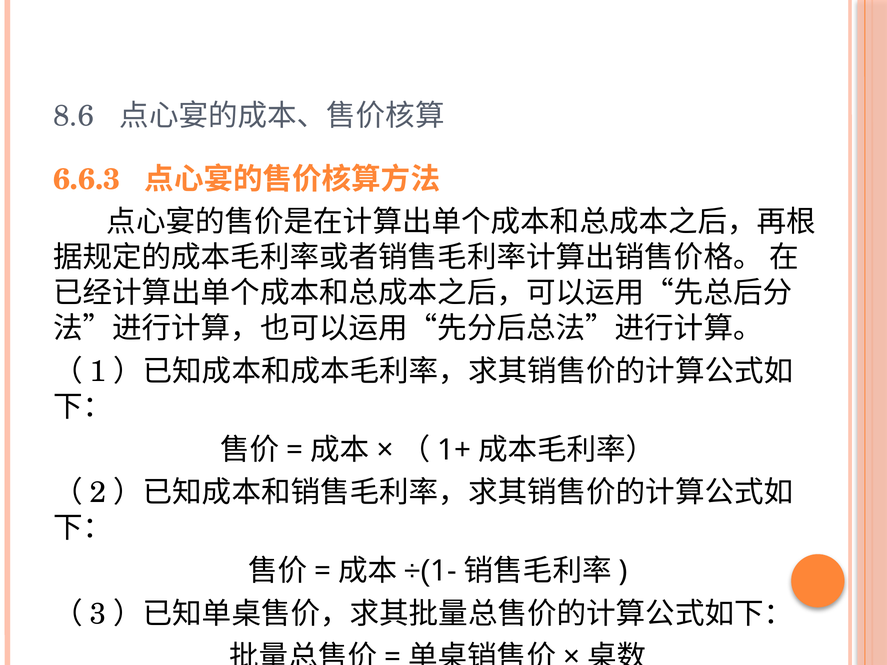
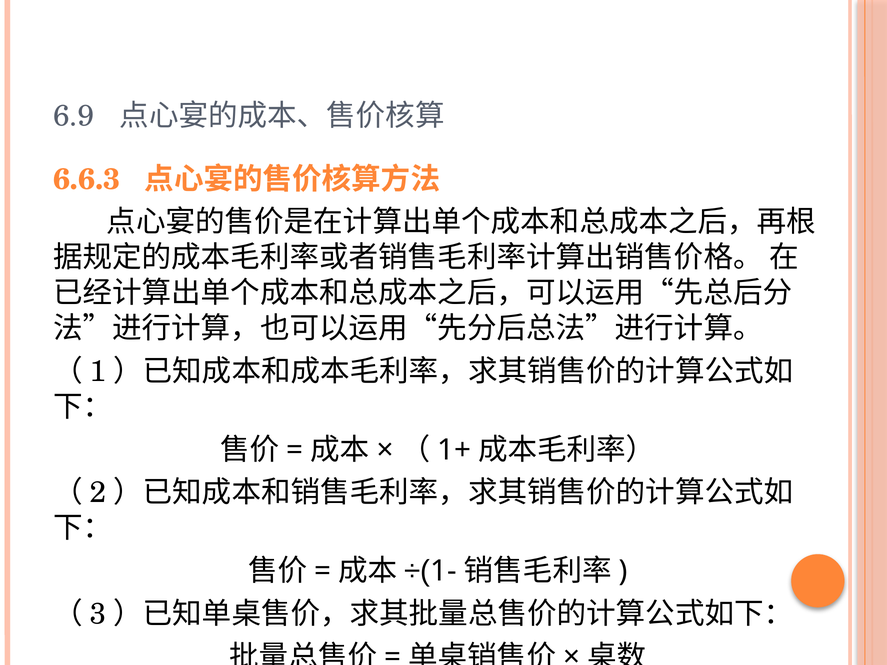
8.6: 8.6 -> 6.9 (74, 116)
